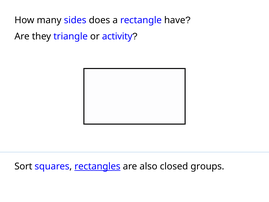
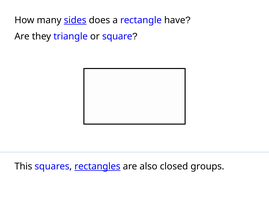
sides underline: none -> present (75, 20)
activity: activity -> square (117, 36)
Sort: Sort -> This (23, 166)
